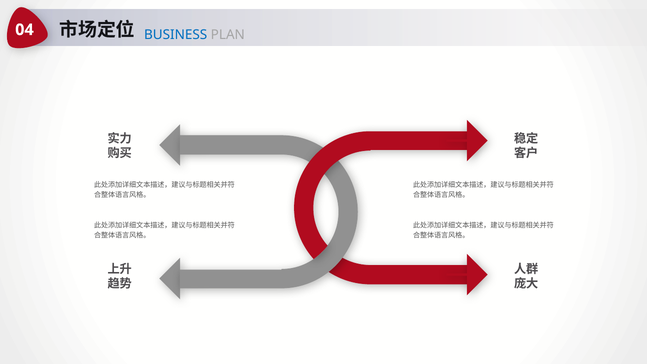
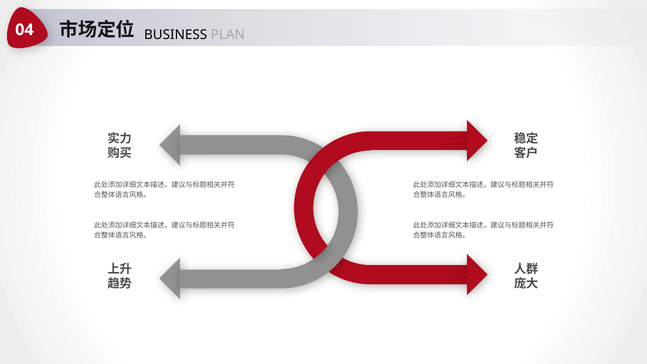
BUSINESS colour: blue -> black (176, 35)
